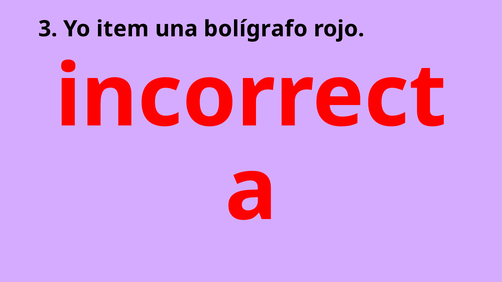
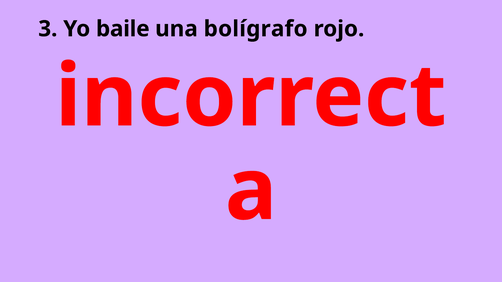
item: item -> baile (123, 29)
